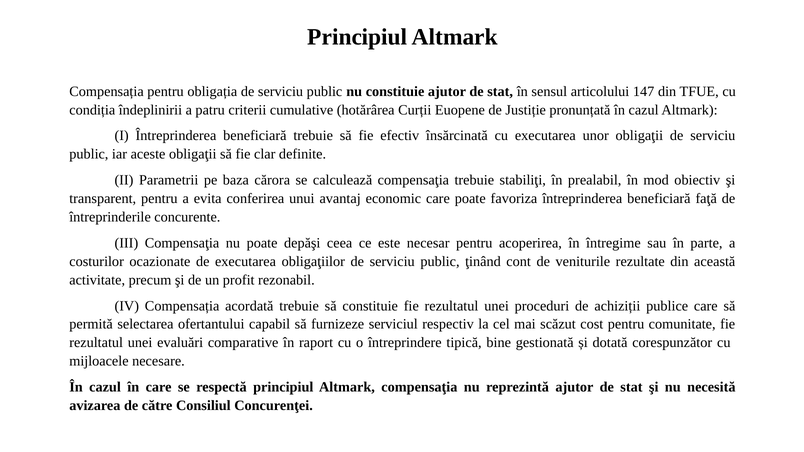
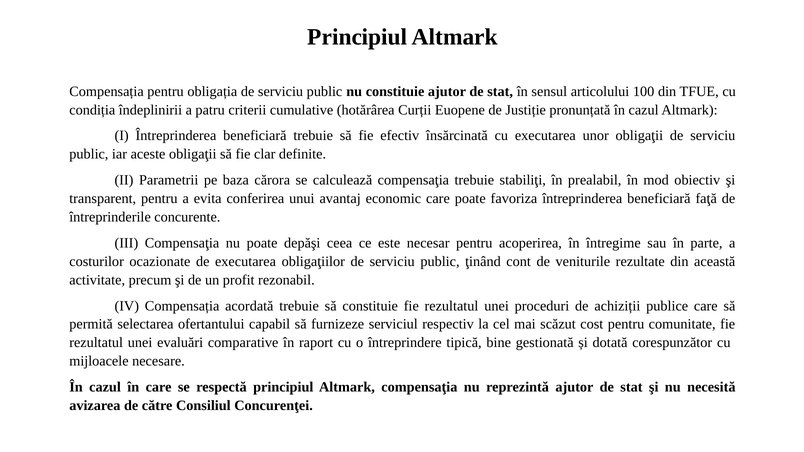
147: 147 -> 100 (644, 91)
